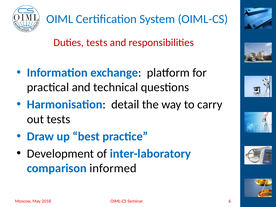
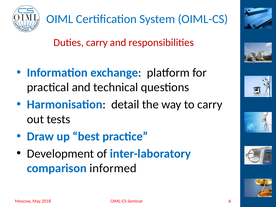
Duties tests: tests -> carry (97, 43)
